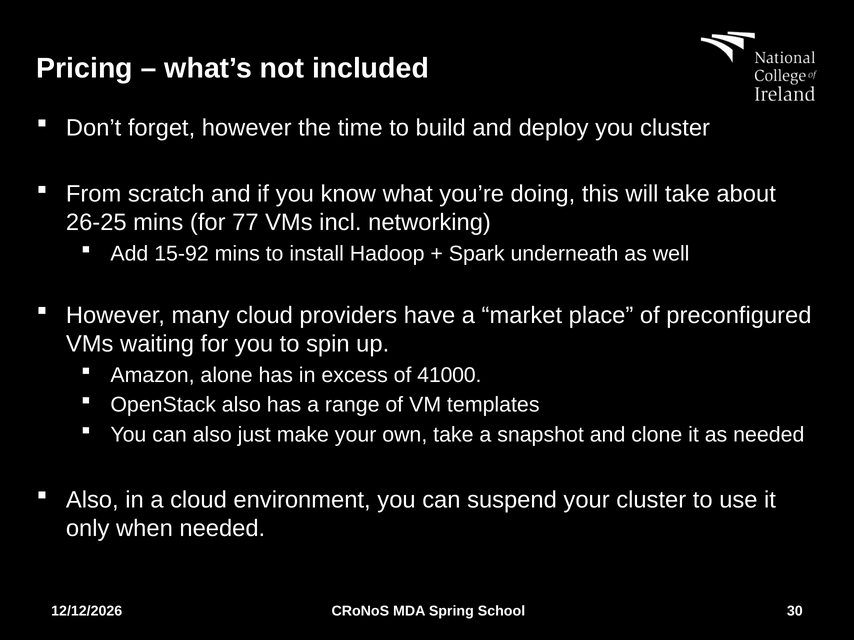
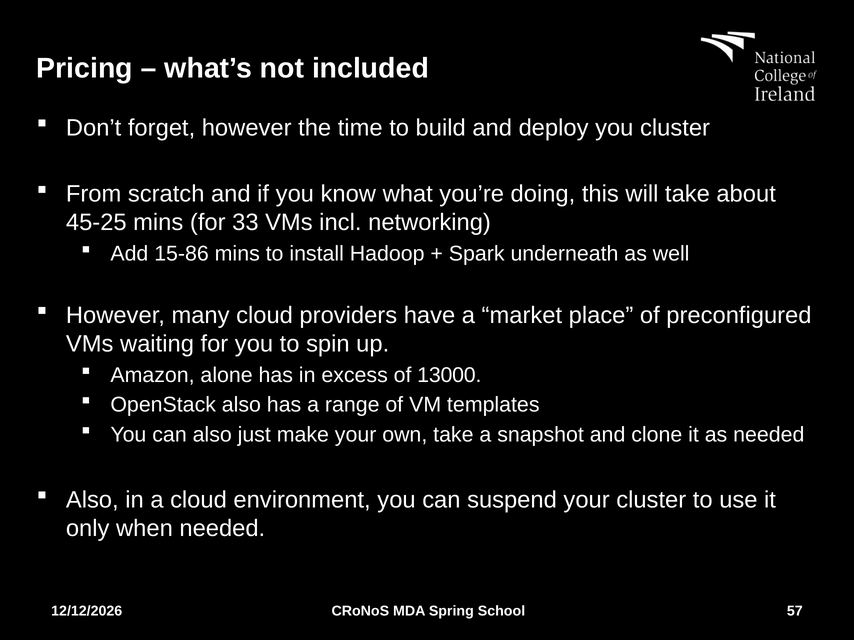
26-25: 26-25 -> 45-25 (96, 223)
77: 77 -> 33 (245, 223)
15-92: 15-92 -> 15-86 (182, 254)
41000: 41000 -> 13000 (449, 375)
30: 30 -> 57 (795, 612)
